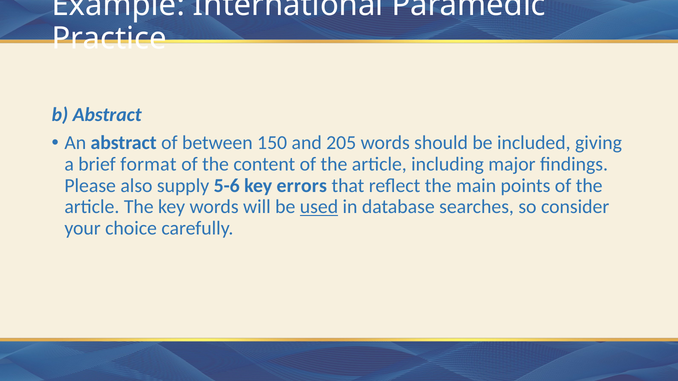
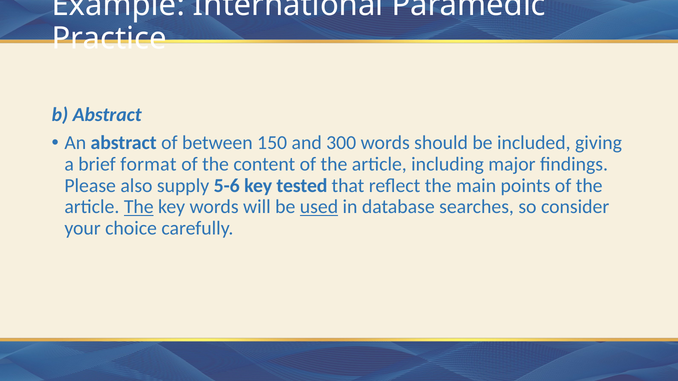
205: 205 -> 300 (341, 143)
errors: errors -> tested (302, 186)
The underline: none -> present (139, 207)
